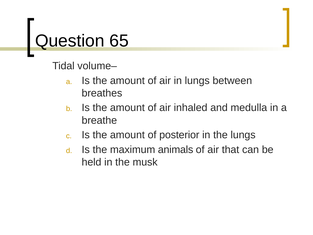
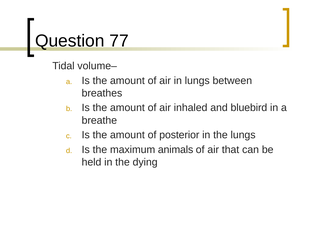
65: 65 -> 77 (119, 41)
medulla: medulla -> bluebird (249, 108)
musk: musk -> dying (145, 162)
